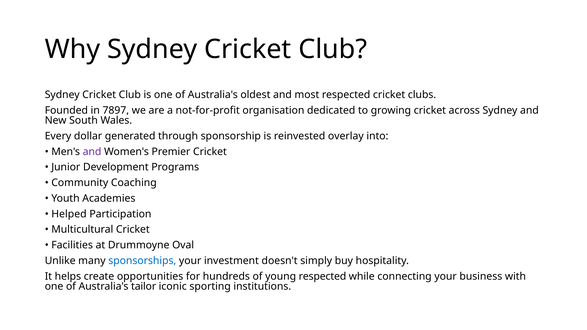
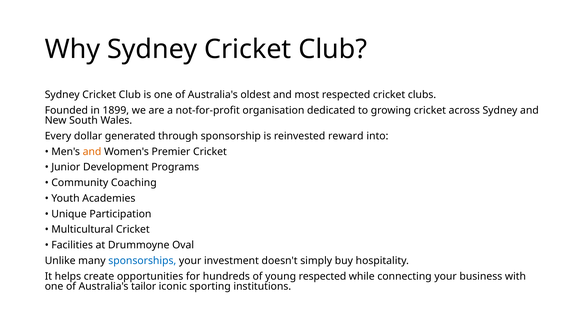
7897: 7897 -> 1899 (116, 110)
overlay: overlay -> reward (346, 136)
and colour: purple -> orange (92, 152)
Helped: Helped -> Unique (69, 214)
